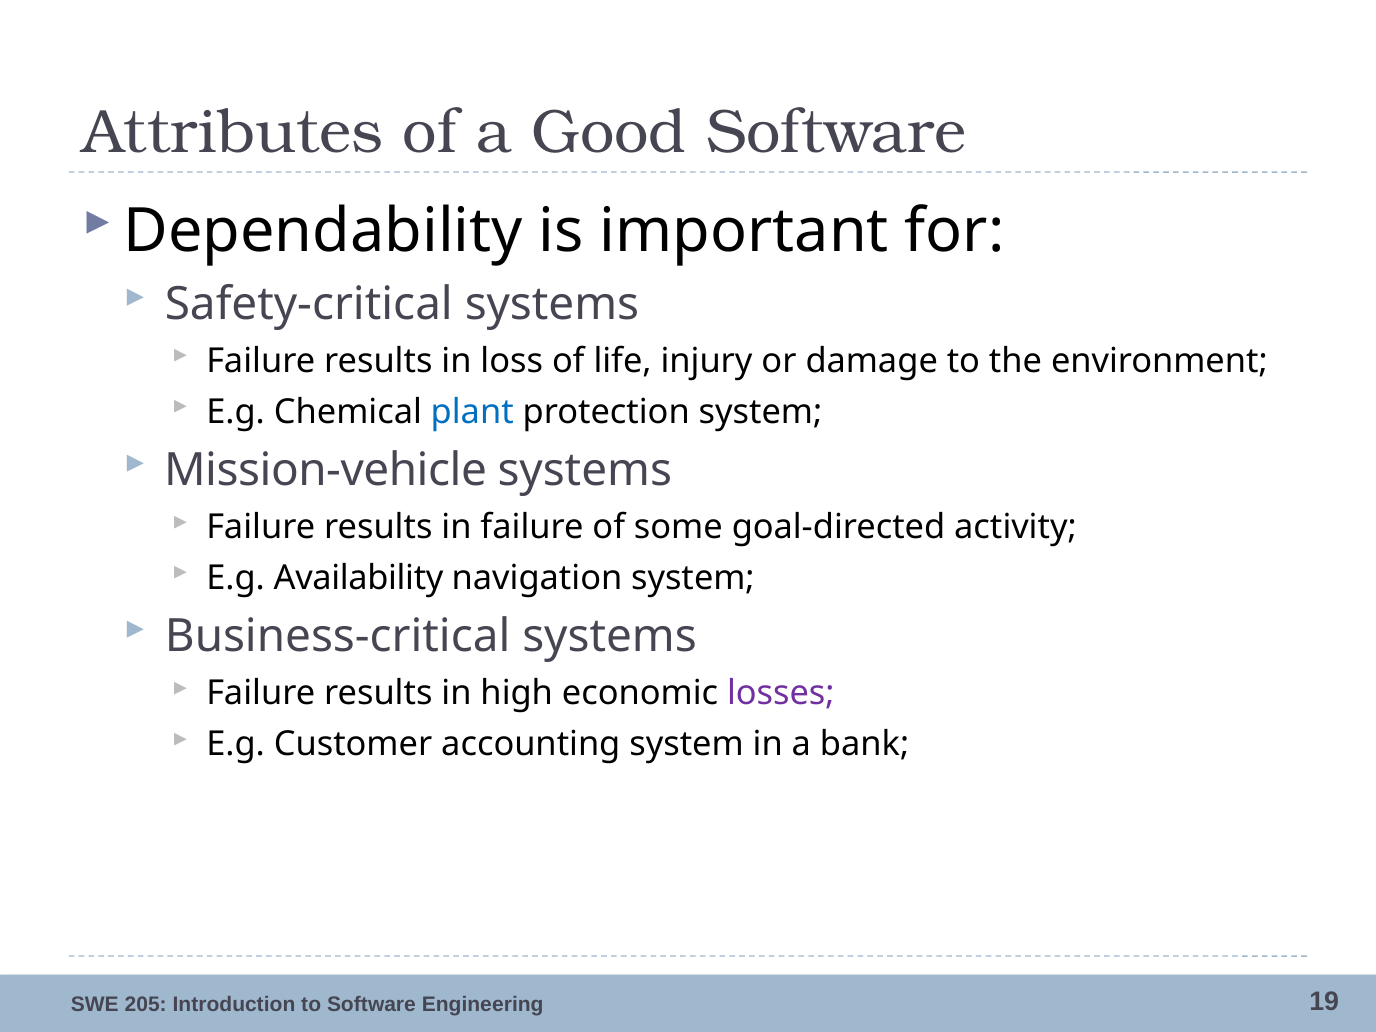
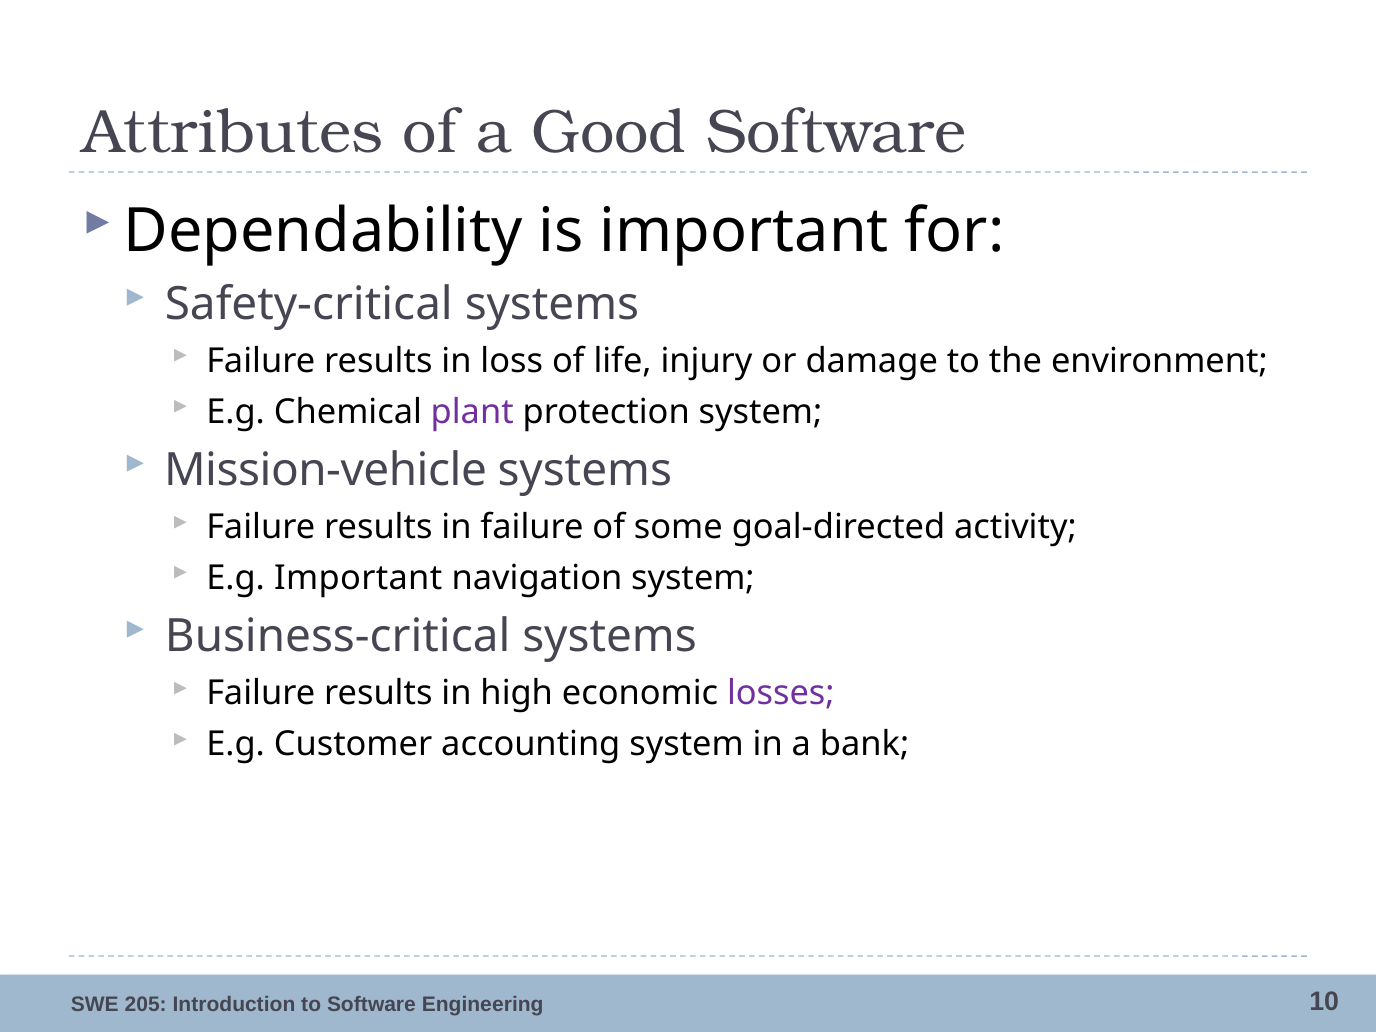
plant colour: blue -> purple (472, 412)
E.g Availability: Availability -> Important (358, 578)
19: 19 -> 10 (1324, 1002)
